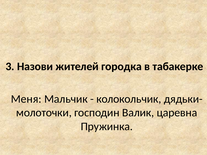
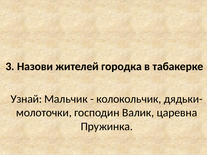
Меня: Меня -> Узнай (26, 99)
